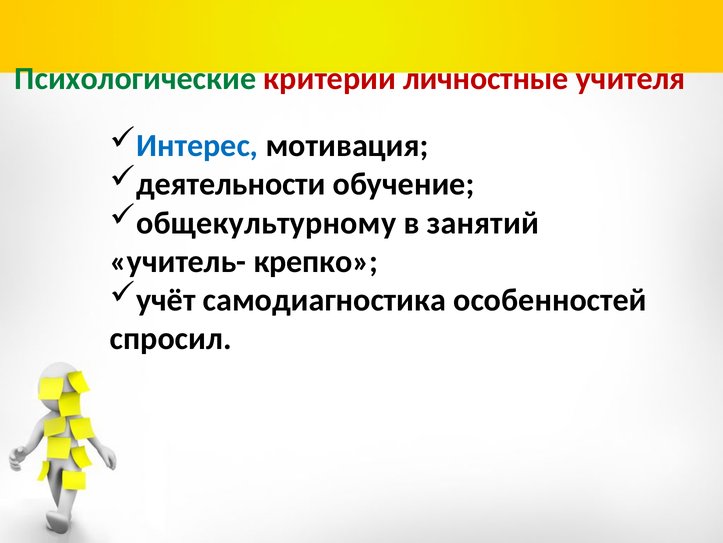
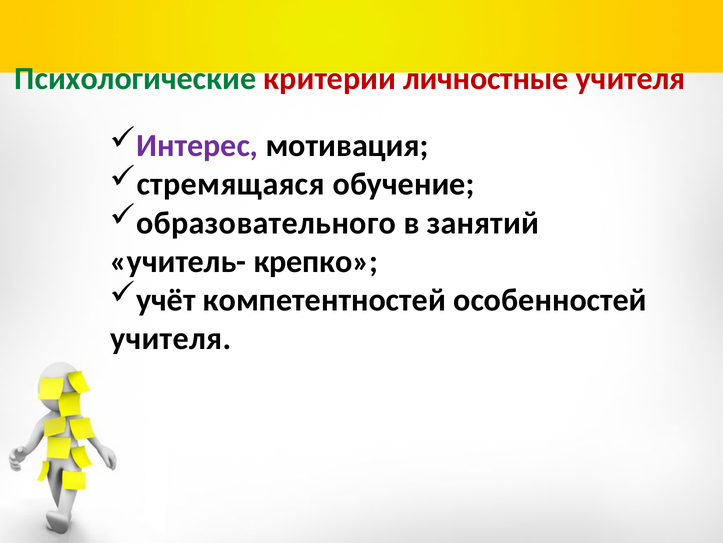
Интерес colour: blue -> purple (197, 146)
деятельности: деятельности -> стремящаяся (231, 184)
общекультурному: общекультурному -> образовательного (266, 223)
самодиагностика: самодиагностика -> компетентностей (324, 300)
спросил: спросил -> учителя (171, 338)
